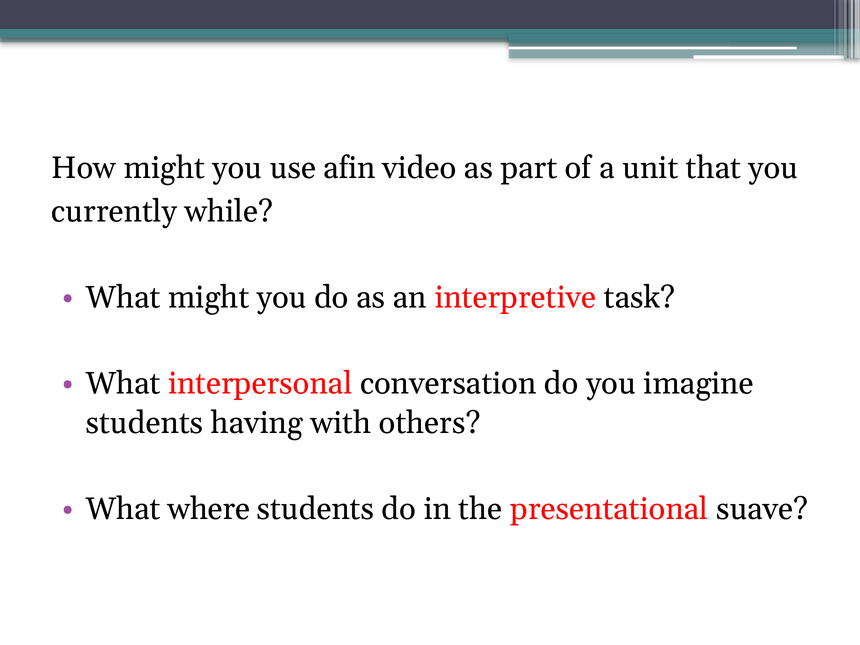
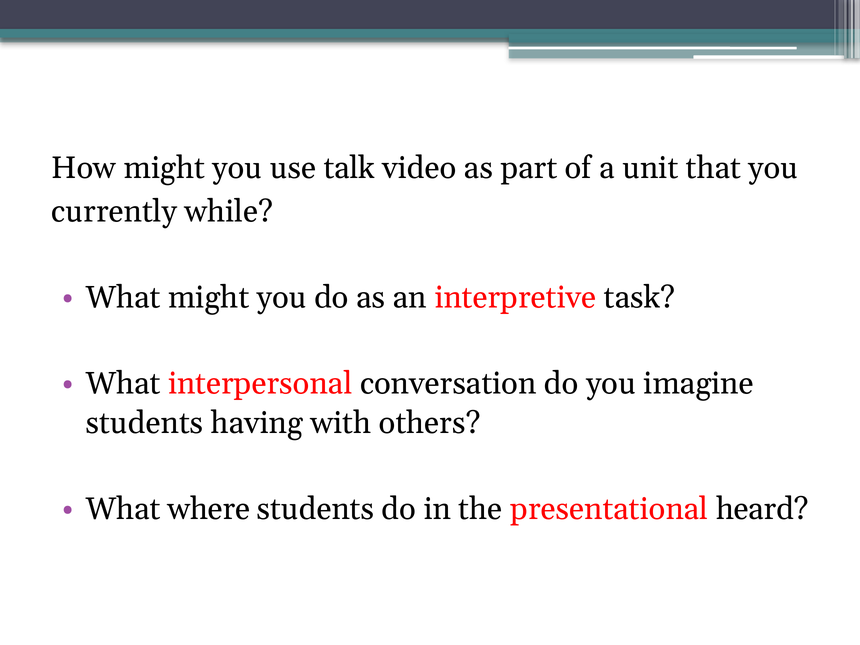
afin: afin -> talk (349, 168)
suave: suave -> heard (762, 509)
